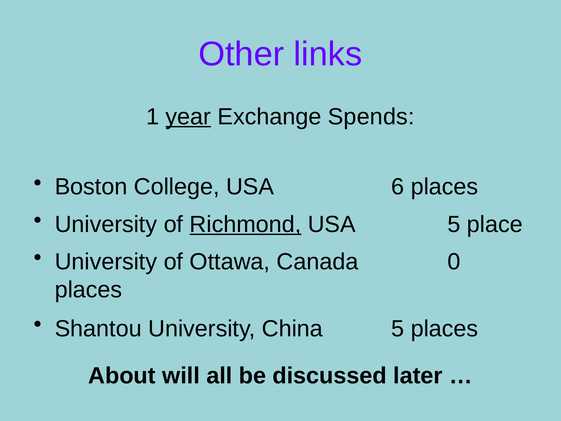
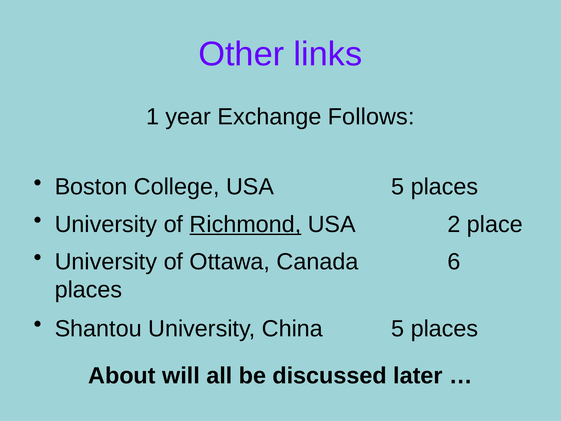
year underline: present -> none (188, 117)
Spends: Spends -> Follows (371, 117)
USA 6: 6 -> 5 (398, 187)
USA 5: 5 -> 2 (454, 224)
0: 0 -> 6 (454, 262)
